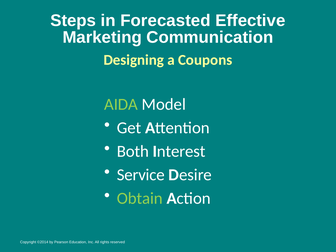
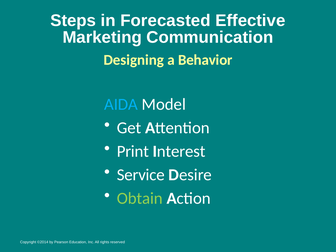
Coupons: Coupons -> Behavior (205, 60)
AIDA colour: light green -> light blue (121, 104)
Both: Both -> Print (133, 151)
